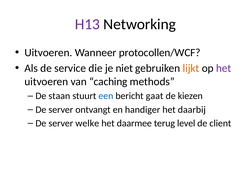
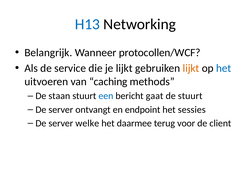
H13 colour: purple -> blue (87, 24)
Uitvoeren: Uitvoeren -> Belangrijk (48, 53)
je niet: niet -> lijkt (124, 68)
het colour: purple -> blue (224, 68)
de kiezen: kiezen -> stuurt (190, 96)
handiger: handiger -> endpoint (143, 110)
daarbij: daarbij -> sessies (192, 110)
level: level -> voor (186, 123)
